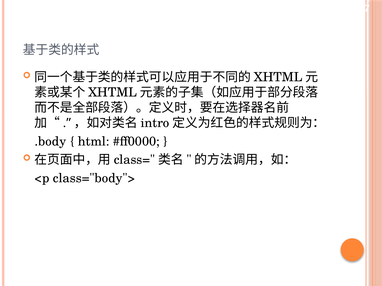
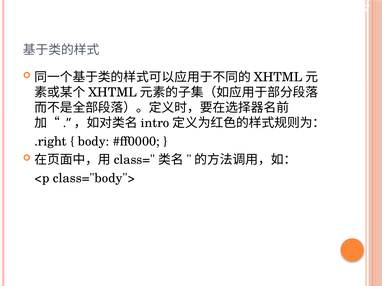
.body: .body -> .right (50, 142)
html: html -> body (94, 142)
